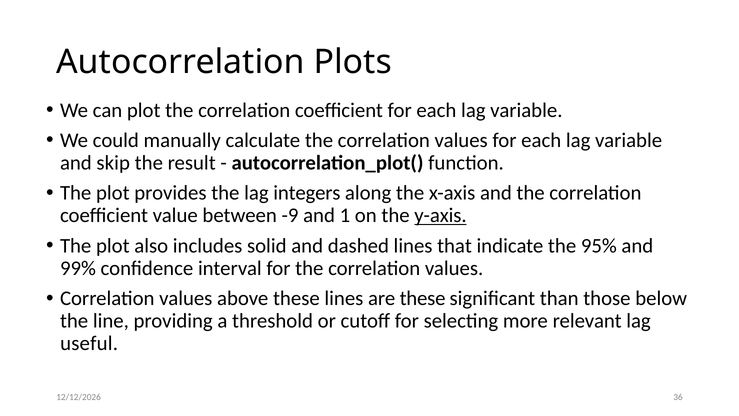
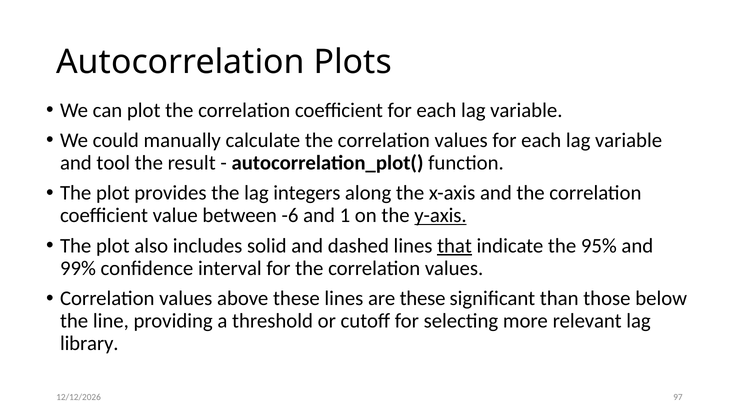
skip: skip -> tool (113, 163)
-9: -9 -> -6 (290, 215)
that underline: none -> present (455, 246)
useful: useful -> library (89, 343)
36: 36 -> 97 (678, 397)
